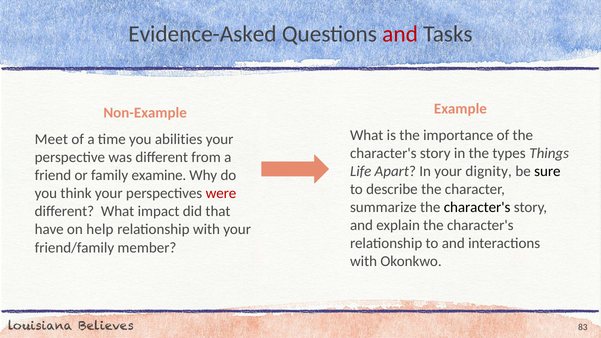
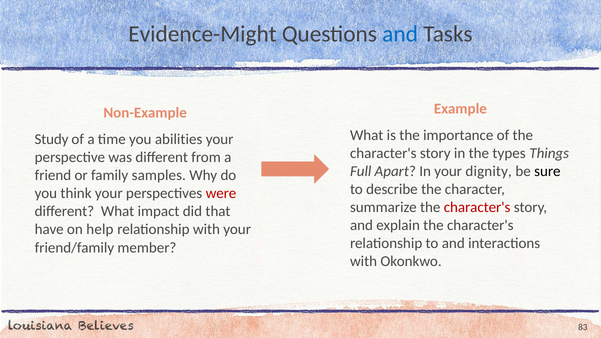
Evidence-Asked: Evidence-Asked -> Evidence-Might (202, 34)
and colour: red -> blue (400, 34)
Meet: Meet -> Study (51, 139)
Life: Life -> Full (361, 171)
examine: examine -> samples (159, 175)
character's colour: black -> red (477, 207)
